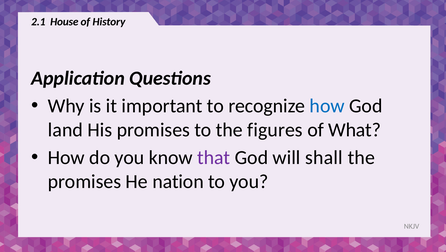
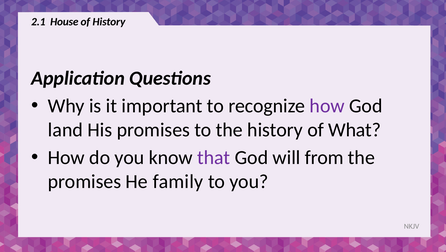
how colour: blue -> purple (327, 106)
the figures: figures -> history (275, 130)
shall: shall -> from (324, 157)
nation: nation -> family (178, 181)
